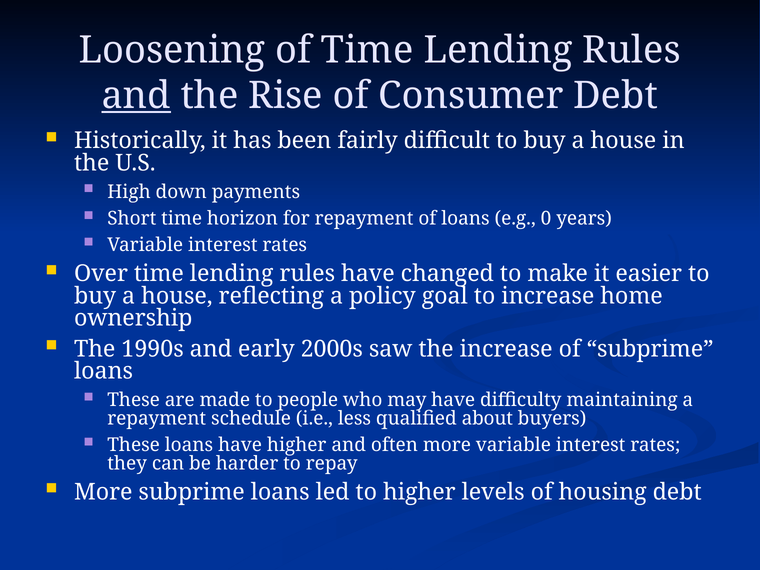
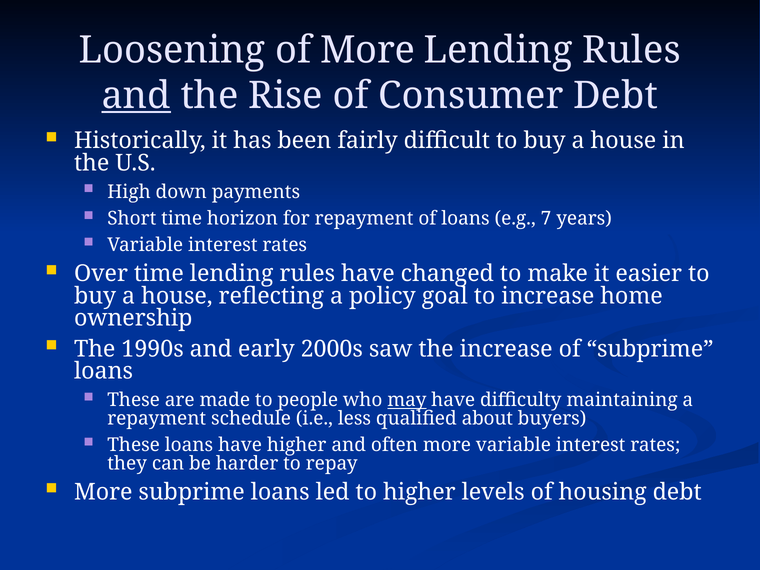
of Time: Time -> More (368, 50)
0: 0 -> 7 (546, 218)
may underline: none -> present (407, 400)
